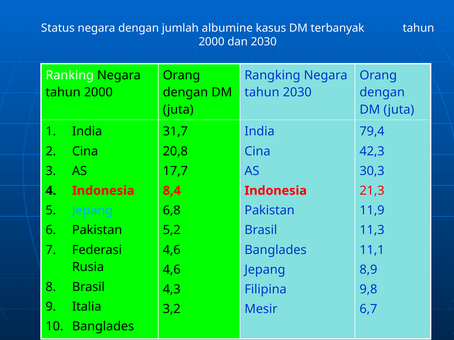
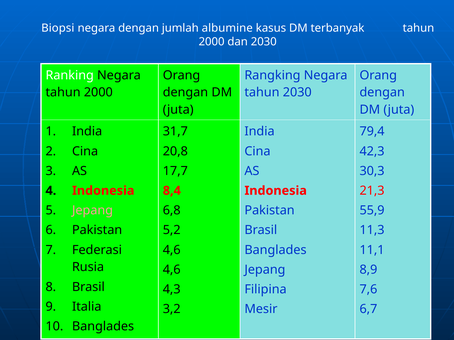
Status: Status -> Biopsi (58, 28)
Jepang colour: light blue -> pink (93, 211)
11,9: 11,9 -> 55,9 (372, 211)
9,8: 9,8 -> 7,6 (368, 290)
